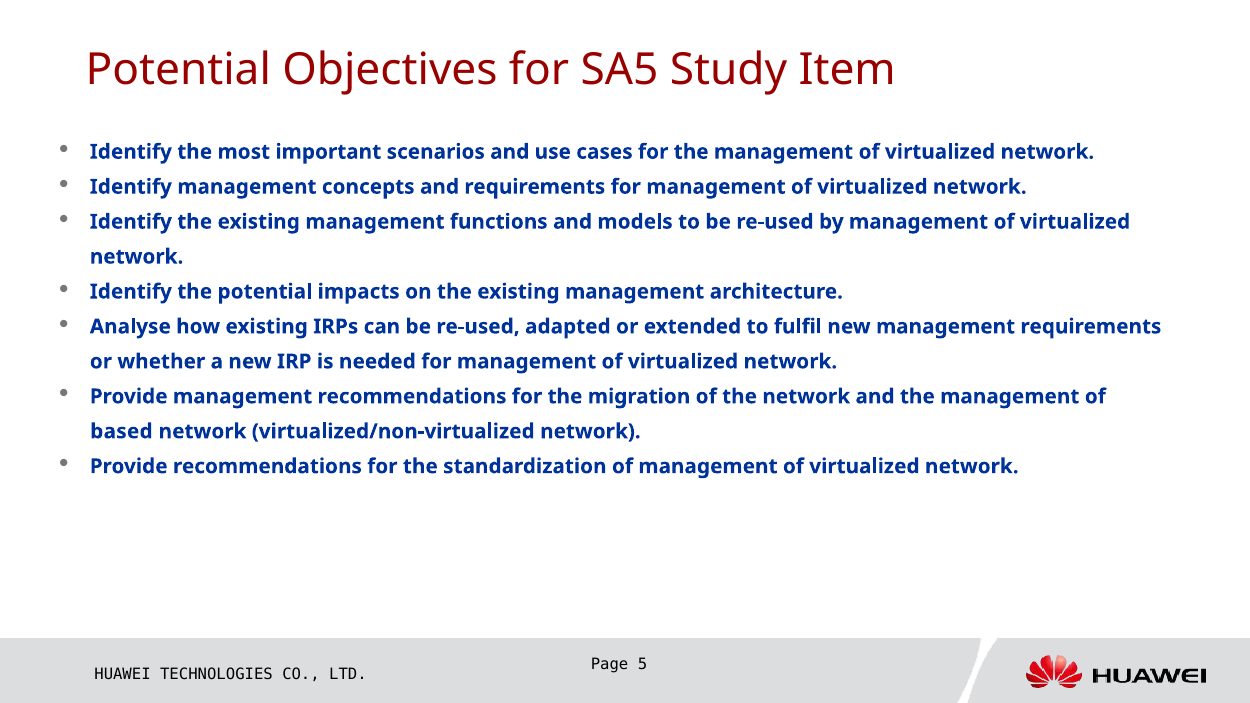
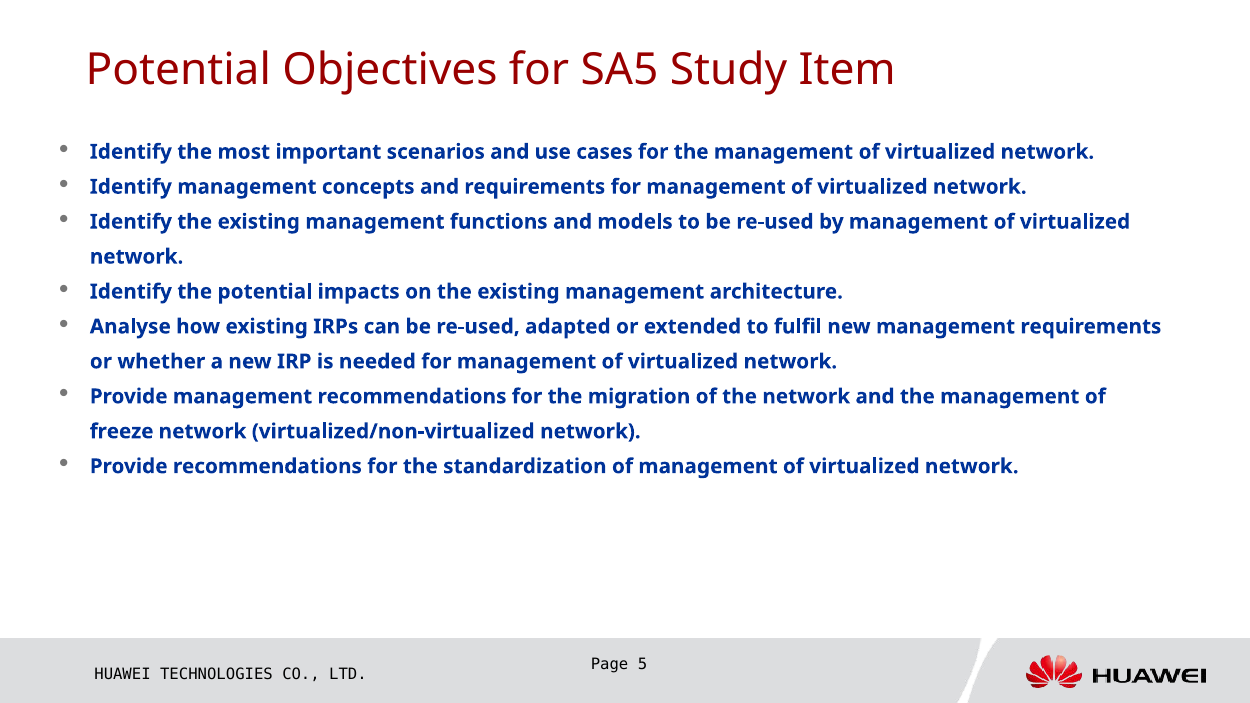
based: based -> freeze (122, 431)
